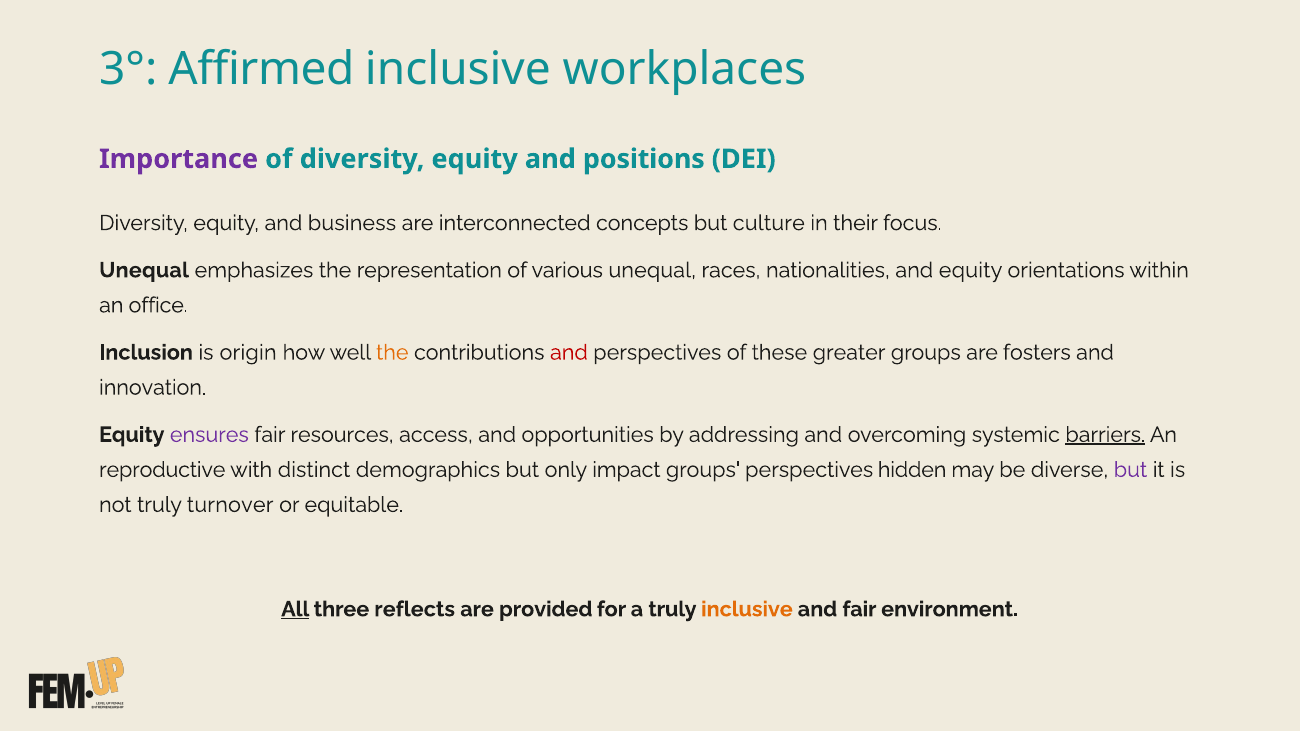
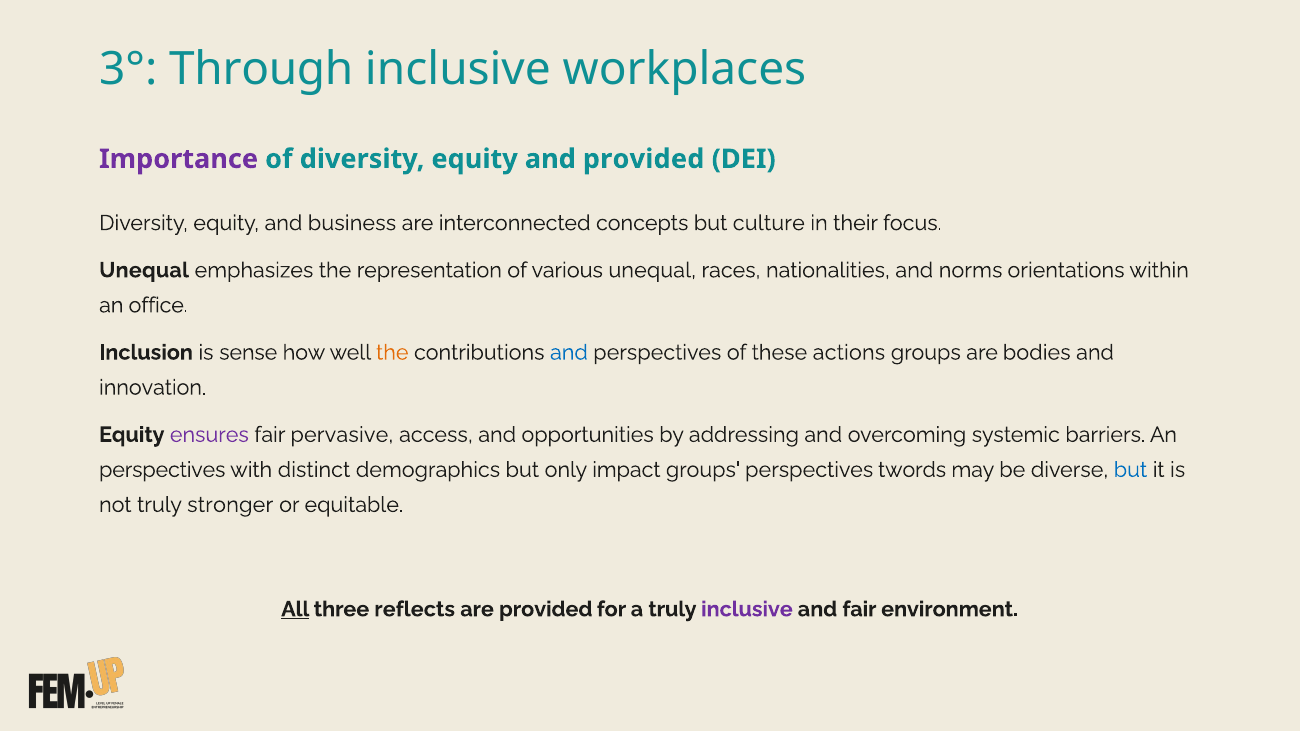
Affirmed: Affirmed -> Through (261, 70)
and positions: positions -> provided (644, 159)
and equity: equity -> norms (971, 270)
origin: origin -> sense (248, 353)
and colour: red -> blue (569, 353)
greater: greater -> actions (849, 353)
fosters: fosters -> bodies (1037, 353)
resources: resources -> pervasive (342, 435)
barriers underline: present -> none (1105, 435)
reproductive: reproductive -> perspectives (162, 470)
hidden: hidden -> twords (912, 470)
but colour: purple -> blue (1130, 470)
turnover: turnover -> stronger (230, 505)
inclusive colour: orange -> purple (747, 609)
